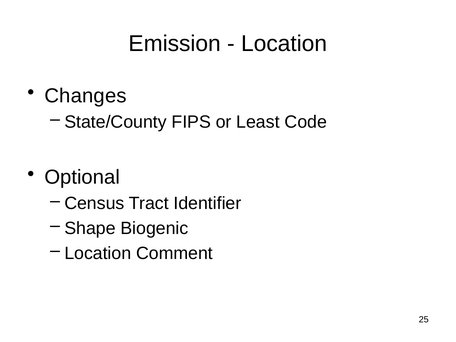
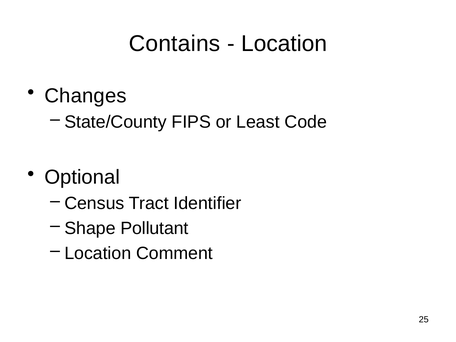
Emission: Emission -> Contains (175, 44)
Biogenic: Biogenic -> Pollutant (154, 228)
